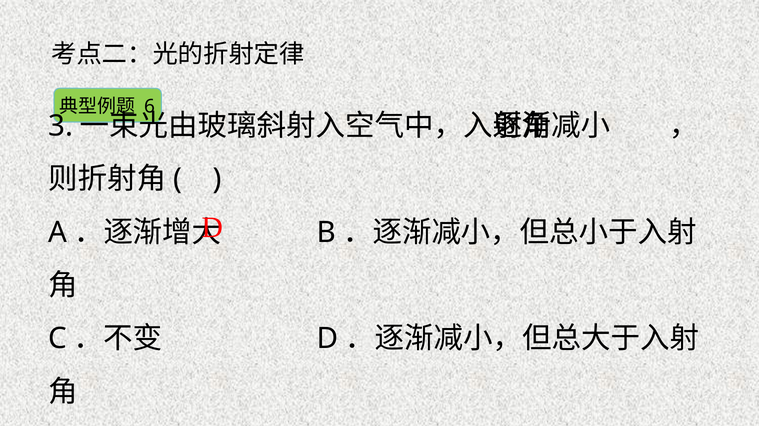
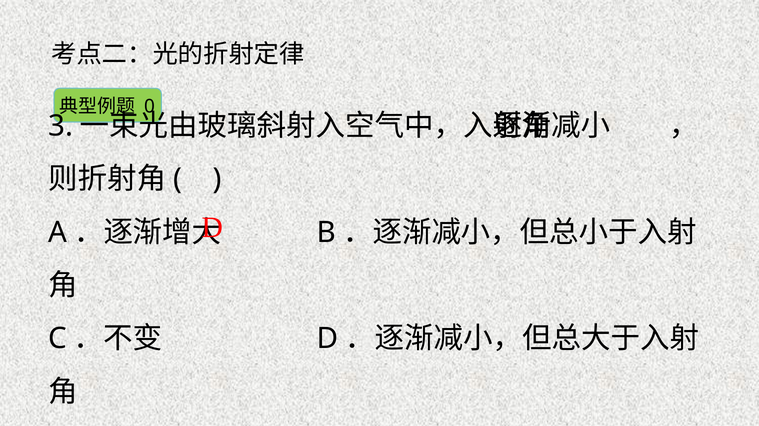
6: 6 -> 0 (150, 106)
